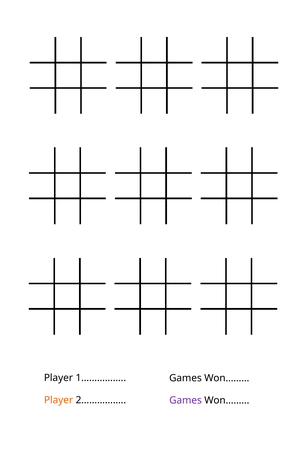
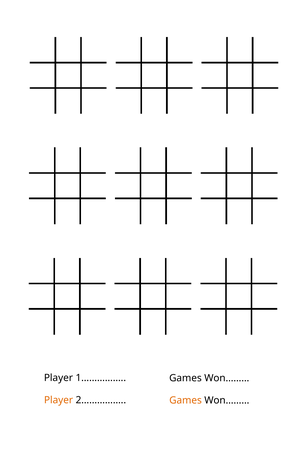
Games colour: purple -> orange (186, 400)
